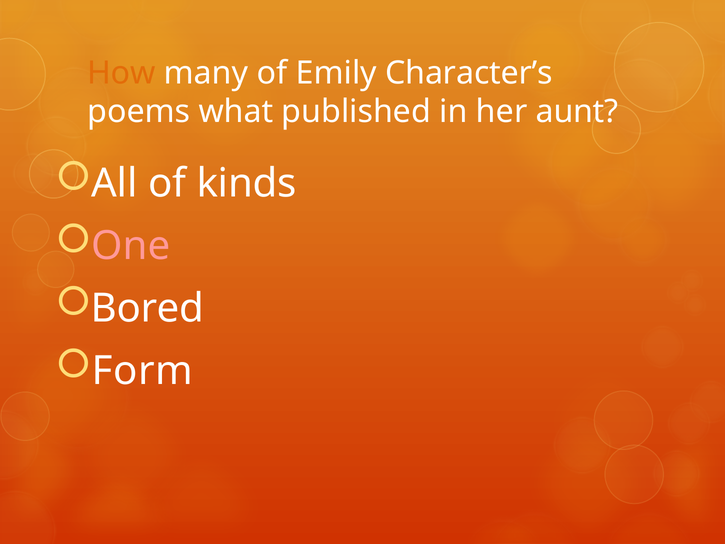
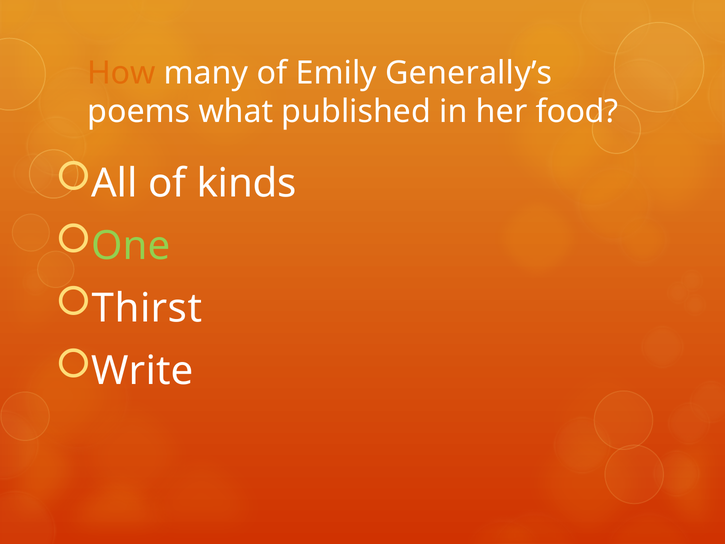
Character’s: Character’s -> Generally’s (469, 73)
aunt: aunt -> food (577, 112)
One colour: pink -> light green (131, 246)
Bored: Bored -> Thirst (147, 308)
Form: Form -> Write (142, 371)
